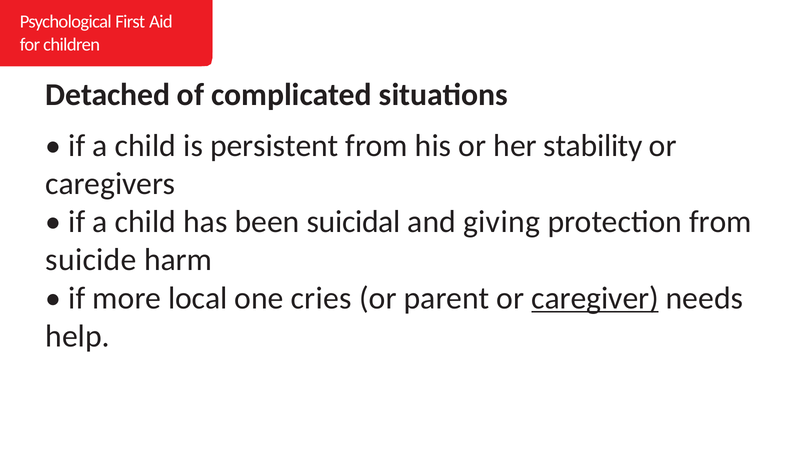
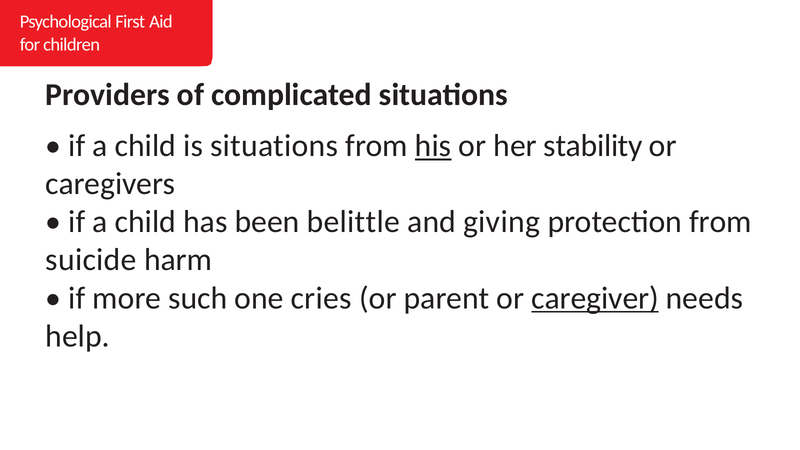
Detached: Detached -> Providers (108, 95)
is persistent: persistent -> situations (274, 146)
his underline: none -> present (433, 146)
suicidal: suicidal -> belittle (353, 222)
local: local -> such (198, 298)
